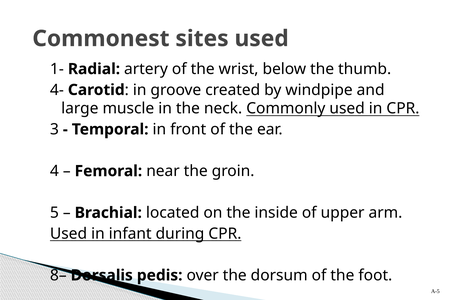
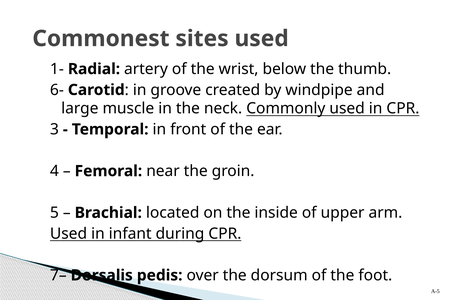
4-: 4- -> 6- (57, 90)
8–: 8– -> 7– (58, 275)
